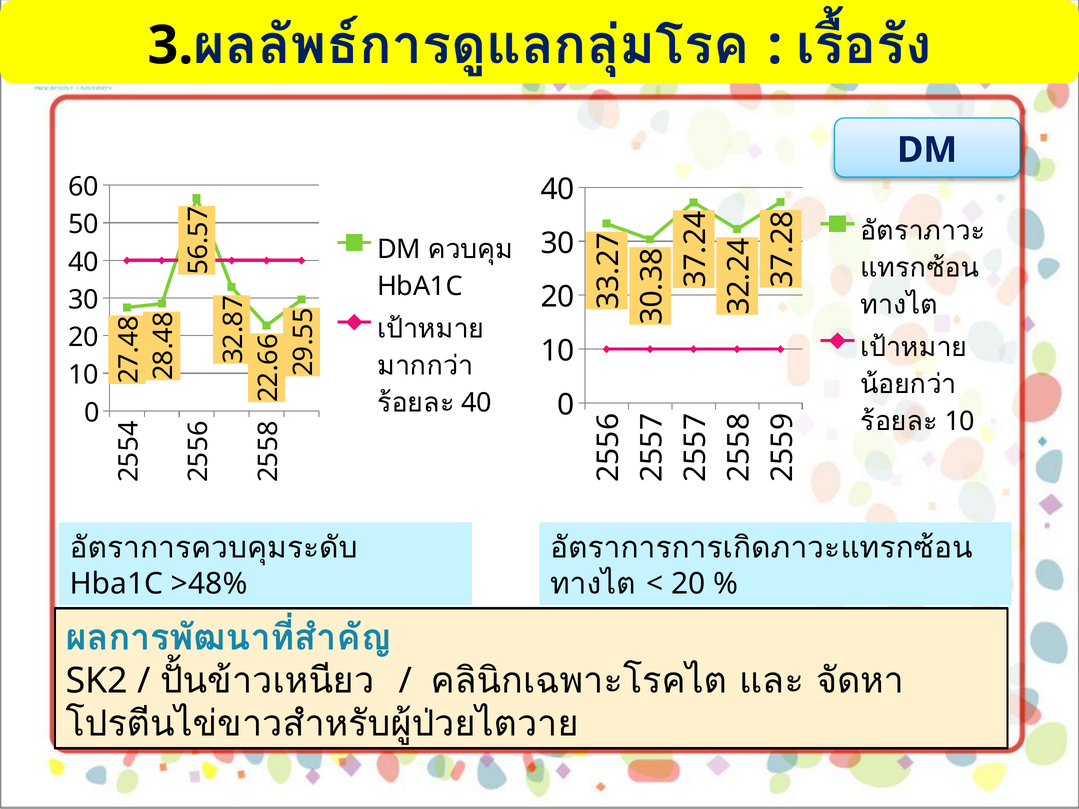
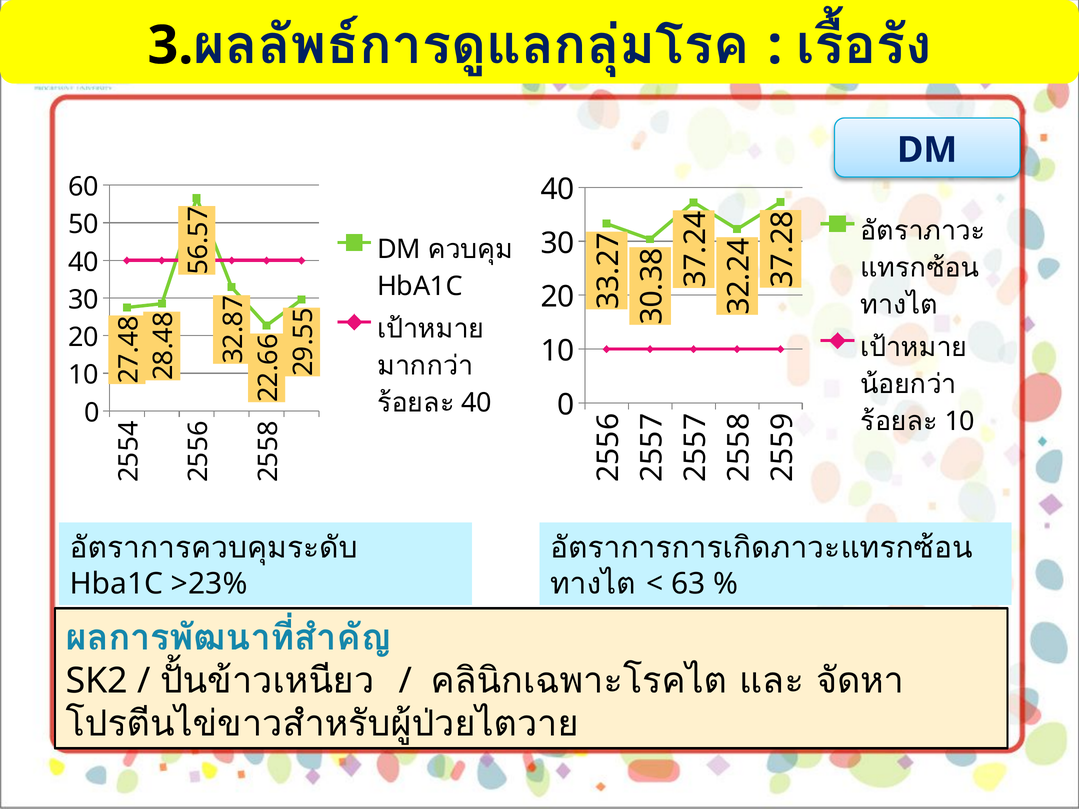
>48%: >48% -> >23% (209, 584)
20: 20 -> 63 (688, 584)
